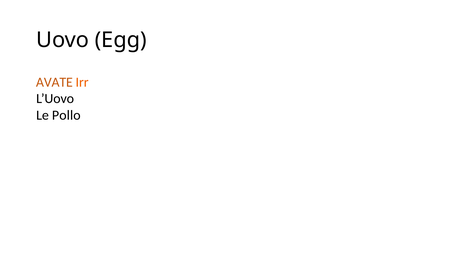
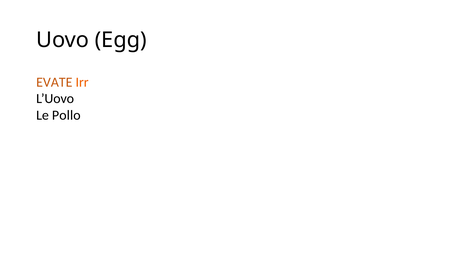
AVATE: AVATE -> EVATE (54, 82)
